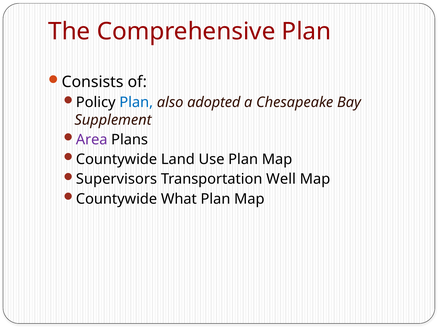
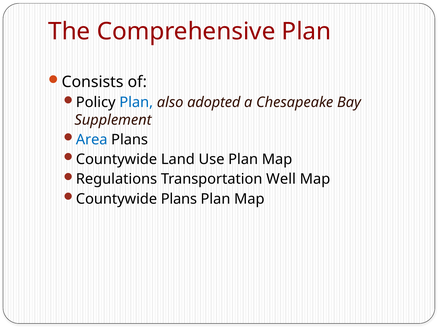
Area colour: purple -> blue (92, 140)
Supervisors: Supervisors -> Regulations (117, 179)
Countywide What: What -> Plans (179, 199)
